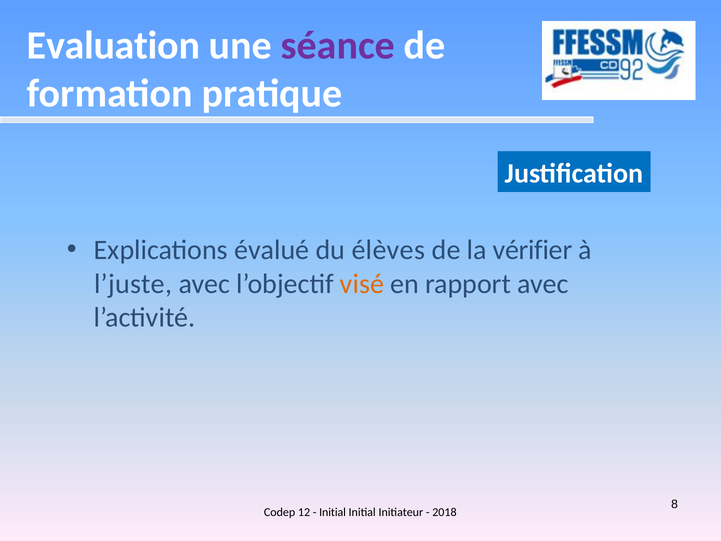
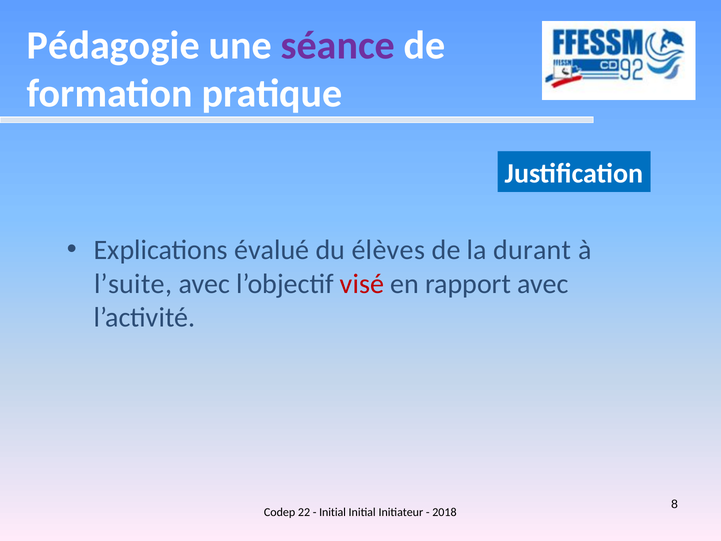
Evaluation: Evaluation -> Pédagogie (113, 45)
vérifier: vérifier -> durant (532, 250)
l’juste: l’juste -> l’suite (133, 284)
visé colour: orange -> red (362, 284)
12: 12 -> 22 (304, 512)
